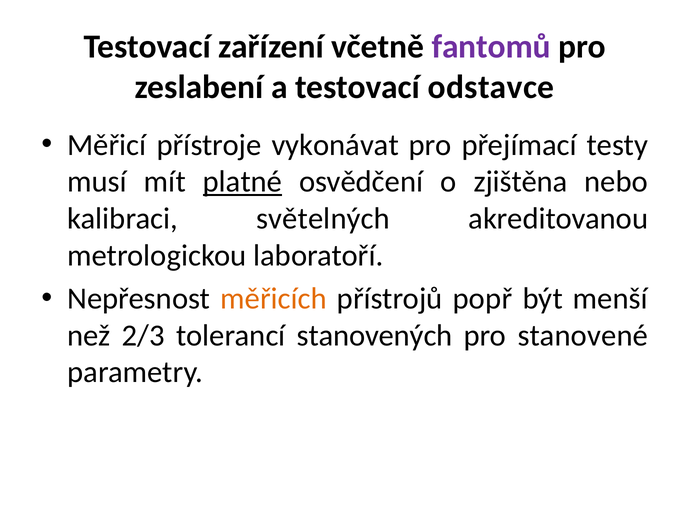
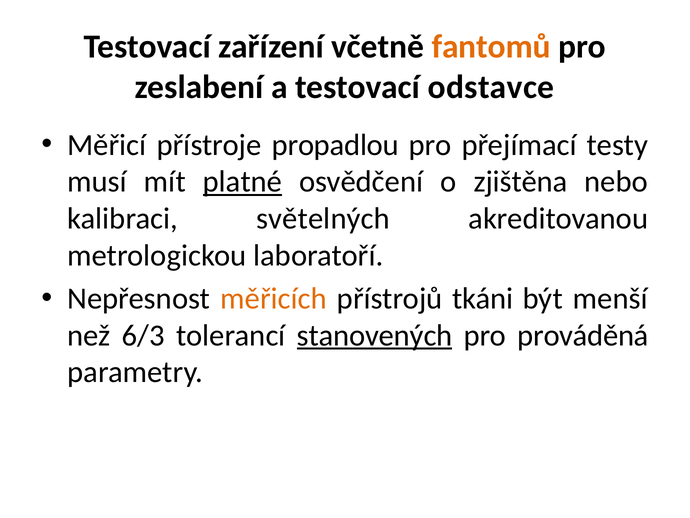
fantomů colour: purple -> orange (491, 47)
vykonávat: vykonávat -> propadlou (335, 145)
popř: popř -> tkáni (483, 298)
2/3: 2/3 -> 6/3 (143, 335)
stanovených underline: none -> present (375, 335)
stanovené: stanovené -> prováděná (583, 335)
